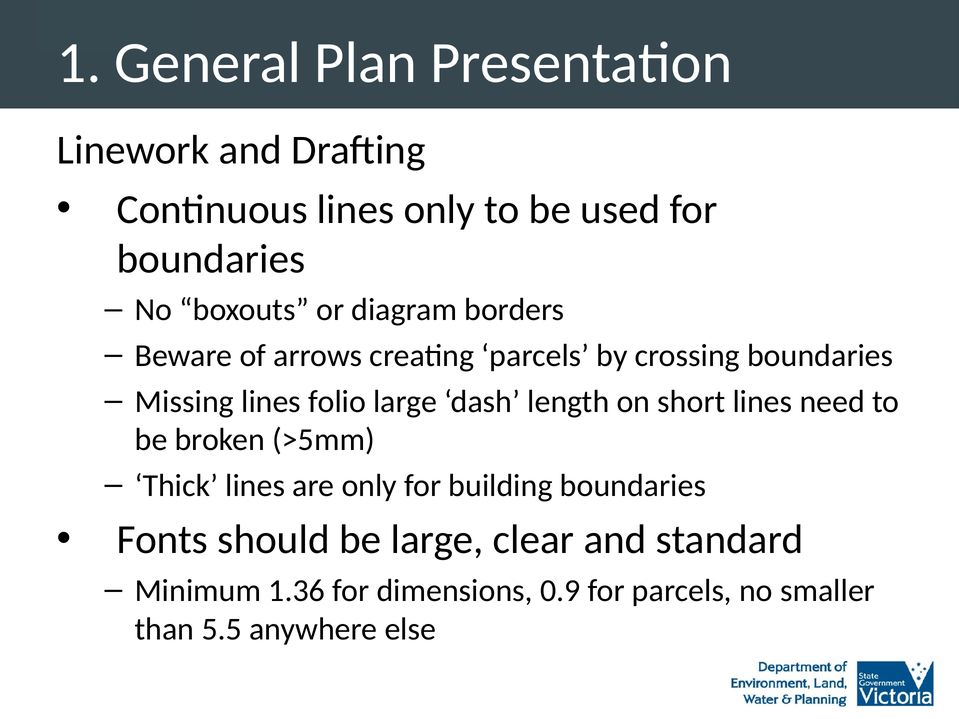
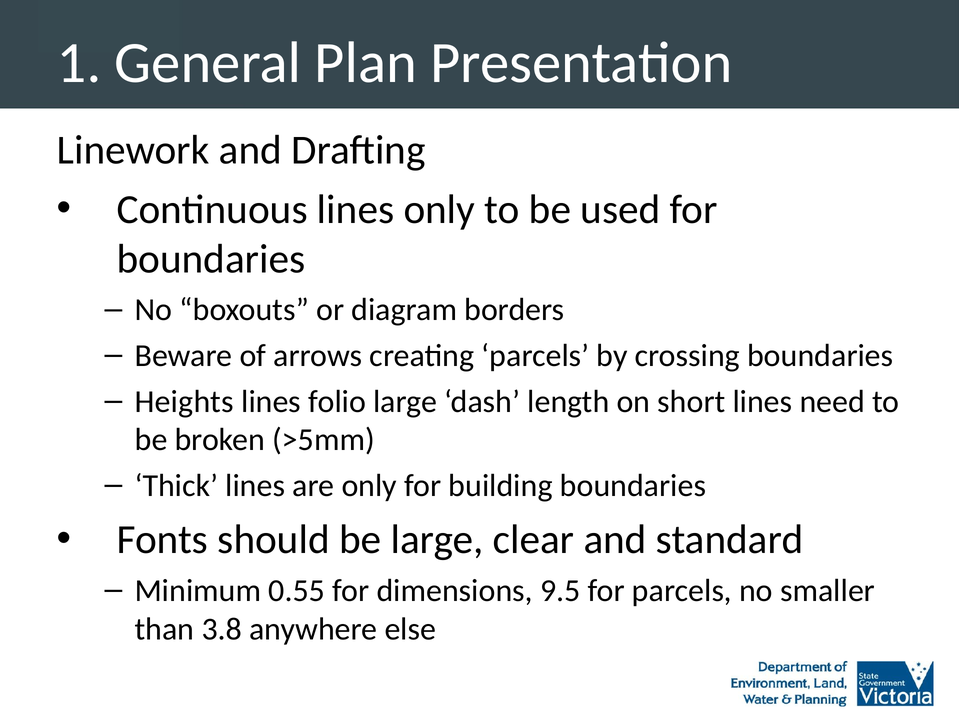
Missing: Missing -> Heights (184, 402)
1.36: 1.36 -> 0.55 (297, 591)
0.9: 0.9 -> 9.5 (560, 591)
5.5: 5.5 -> 3.8 (222, 629)
